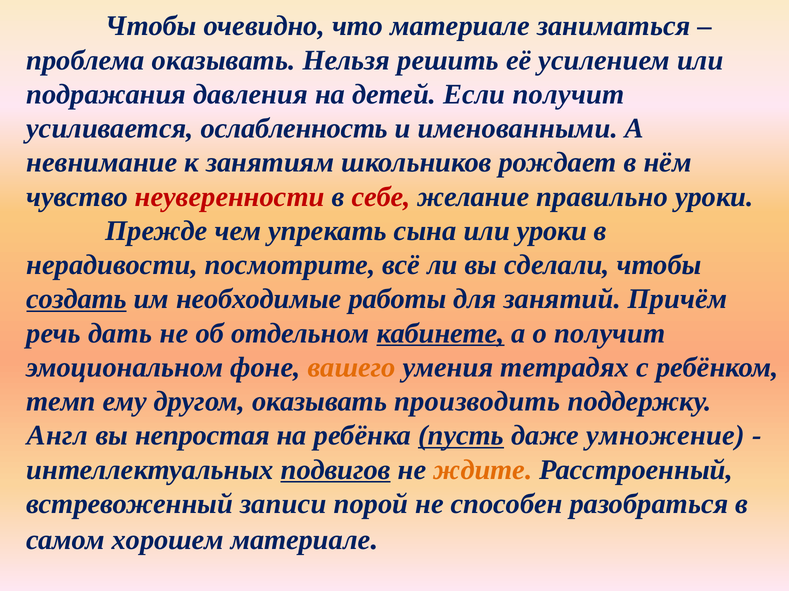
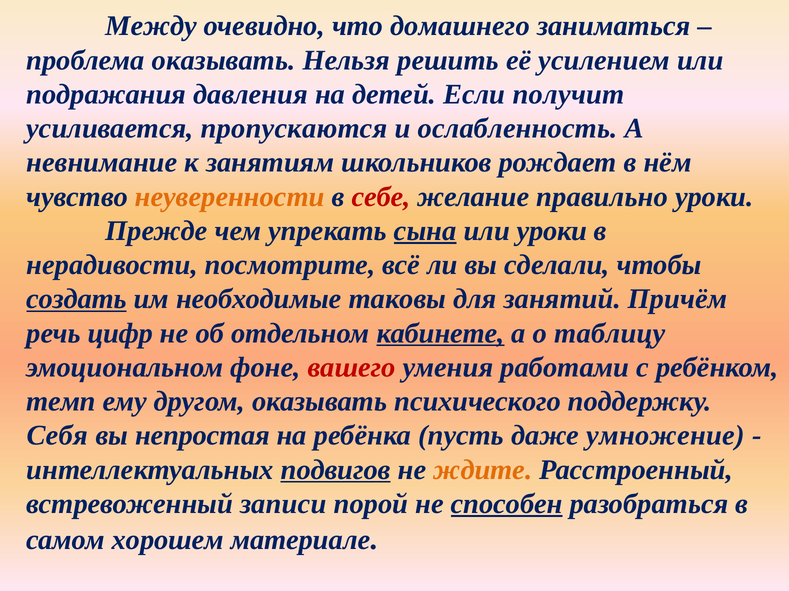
Чтобы: Чтобы -> Между (151, 26)
что материале: материале -> домашнего (460, 26)
ослабленность: ослабленность -> пропускаются (294, 129)
именованными: именованными -> ослабленность (518, 129)
неуверенности colour: red -> orange (230, 197)
сына underline: none -> present (425, 231)
работы: работы -> таковы (397, 299)
дать: дать -> цифр (120, 334)
о получит: получит -> таблицу (610, 334)
вашего colour: orange -> red (352, 368)
тетрадях: тетрадях -> работами (565, 368)
производить: производить -> психического (478, 402)
Англ: Англ -> Себя (57, 436)
пусть underline: present -> none (461, 436)
способен underline: none -> present (507, 504)
